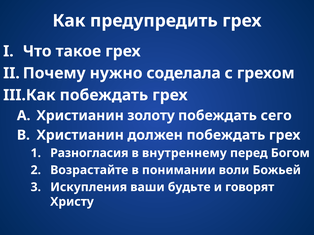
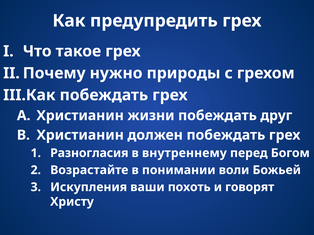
соделала: соделала -> природы (184, 73)
золоту: золоту -> жизни (151, 116)
сего: сего -> друг (276, 116)
будьте: будьте -> похоть (189, 187)
